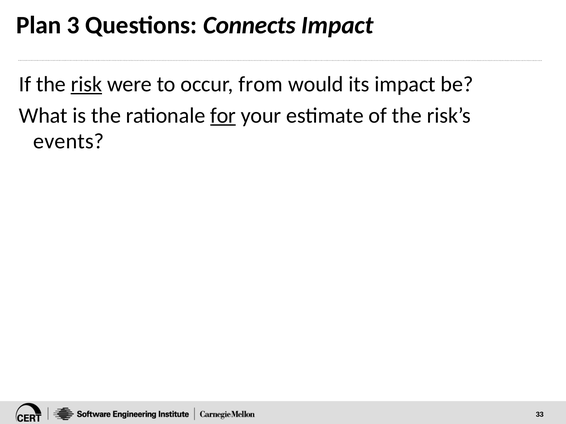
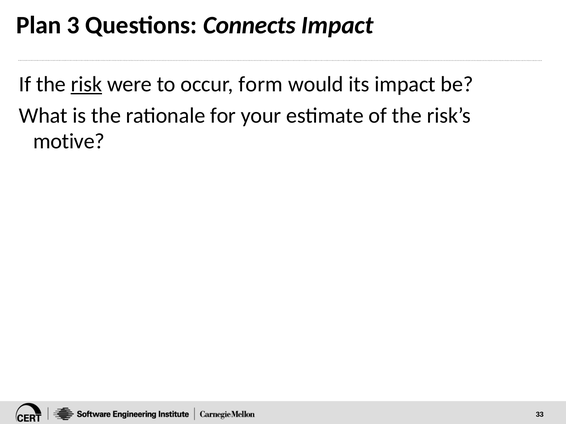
from: from -> form (261, 84)
for underline: present -> none (223, 116)
events: events -> motive (69, 141)
